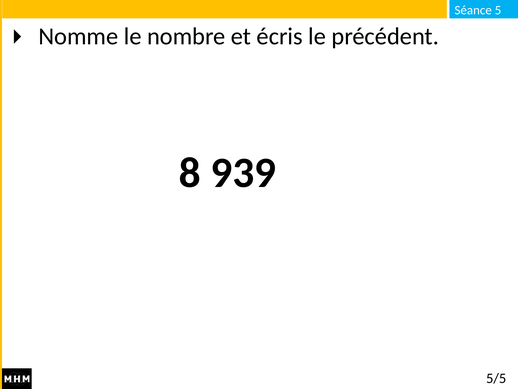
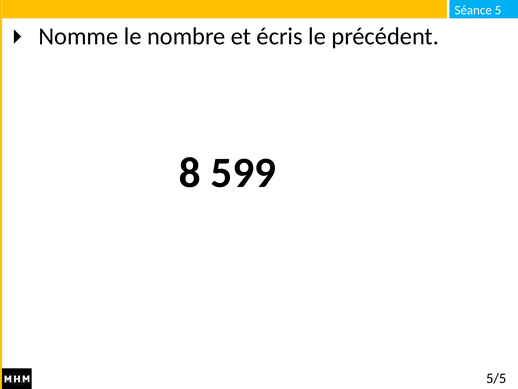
939: 939 -> 599 (243, 173)
